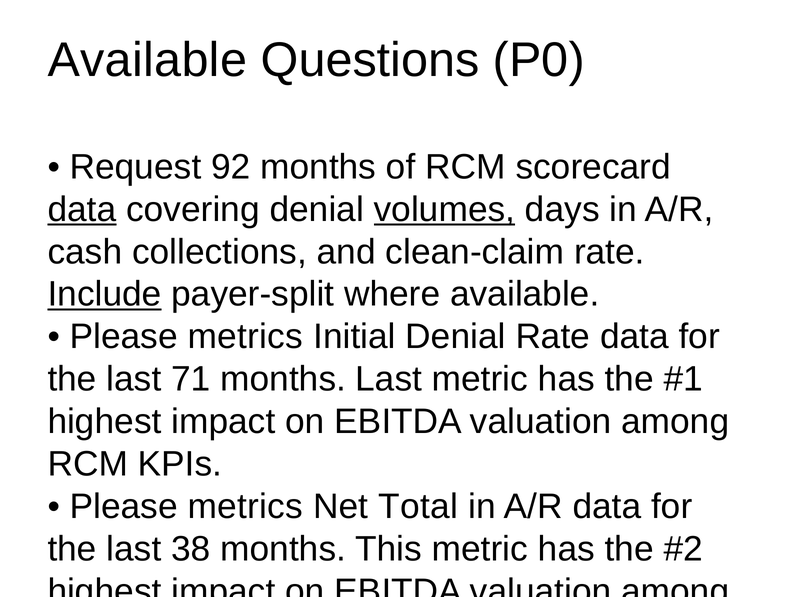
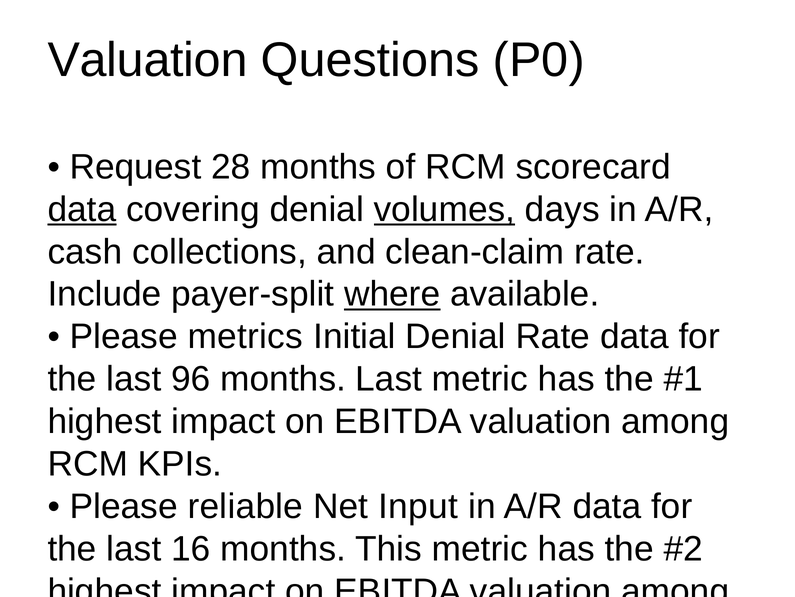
Available: Available -> Valuation (148, 60)
92: 92 -> 28 (231, 167)
Include underline: present -> none (105, 294)
where underline: none -> present (392, 294)
71: 71 -> 96 (191, 379)
metrics: metrics -> reliable (245, 506)
Total: Total -> Input (418, 506)
38: 38 -> 16 (191, 548)
